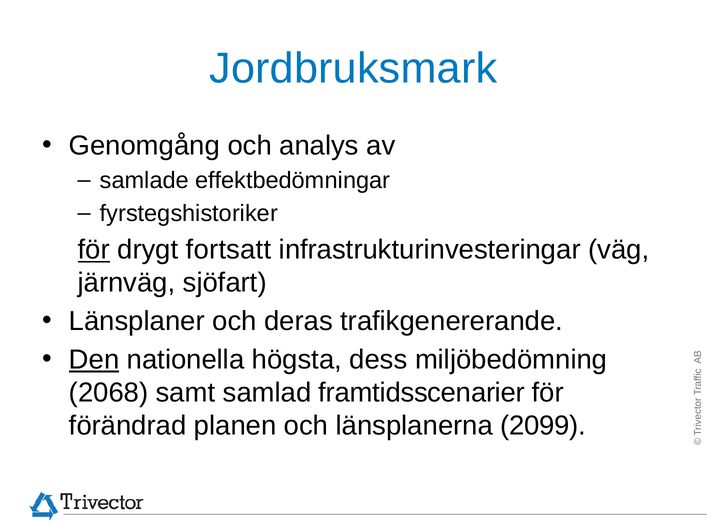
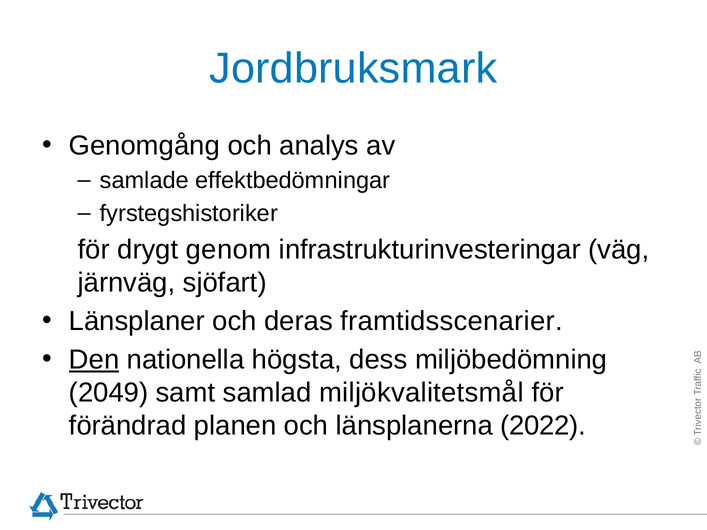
för underline: present -> none (94, 250)
fortsatt: fortsatt -> genom (228, 250)
trafikgenererande: trafikgenererande -> framtidsscenarier (452, 321)
2068: 2068 -> 2049 (109, 393)
framtidsscenarier: framtidsscenarier -> miljökvalitetsmål (421, 393)
2099: 2099 -> 2022 (543, 426)
